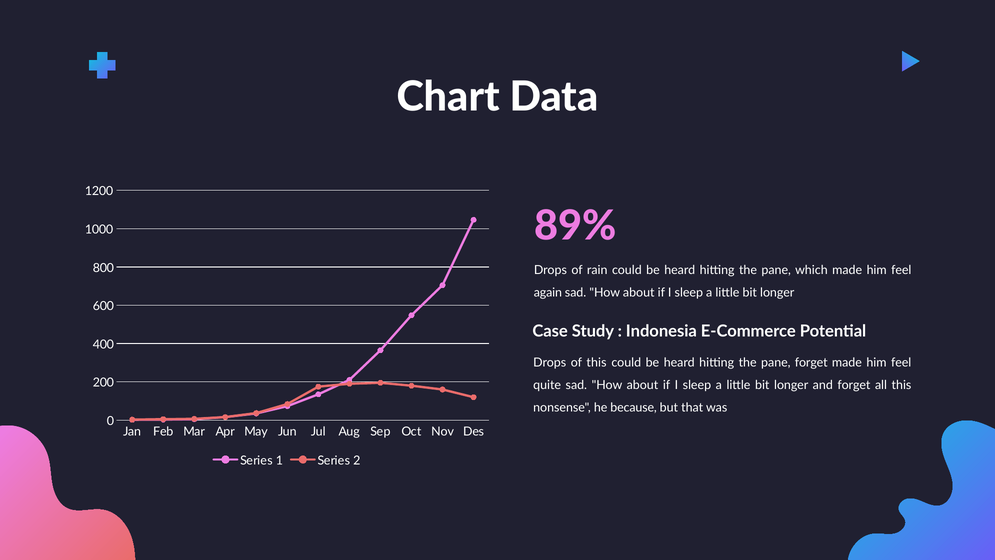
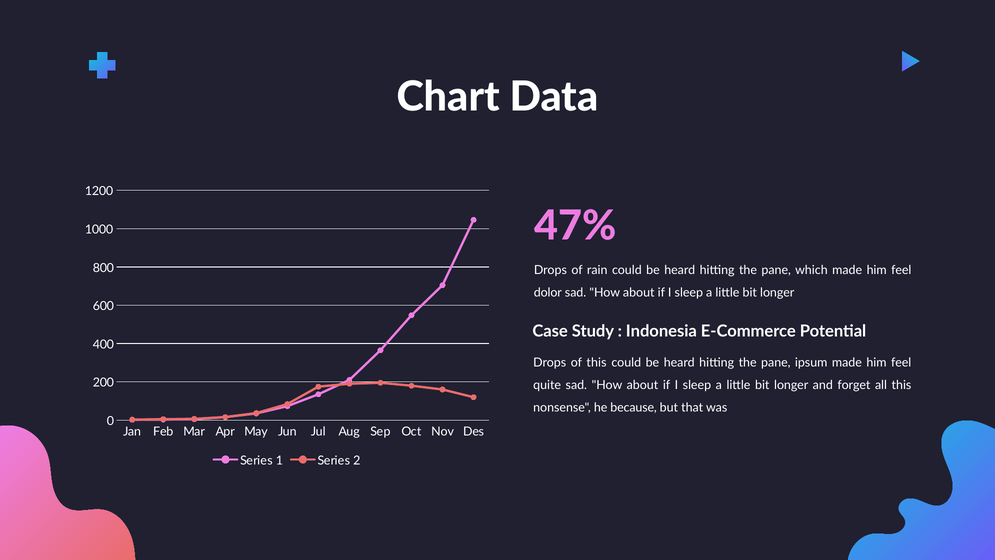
89%: 89% -> 47% (575, 226)
again: again -> dolor (548, 292)
pane forget: forget -> ipsum (811, 363)
